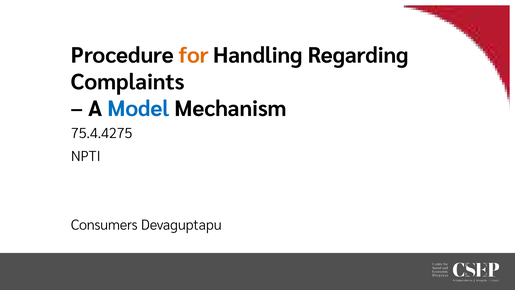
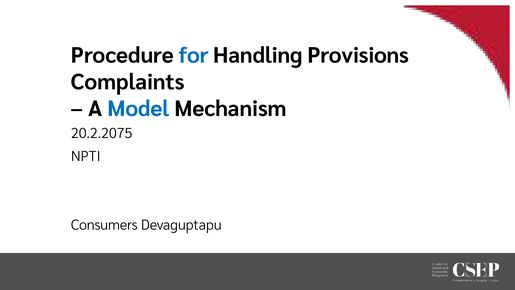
for colour: orange -> blue (194, 55)
Regarding: Regarding -> Provisions (358, 55)
75.4.4275: 75.4.4275 -> 20.2.2075 (102, 133)
